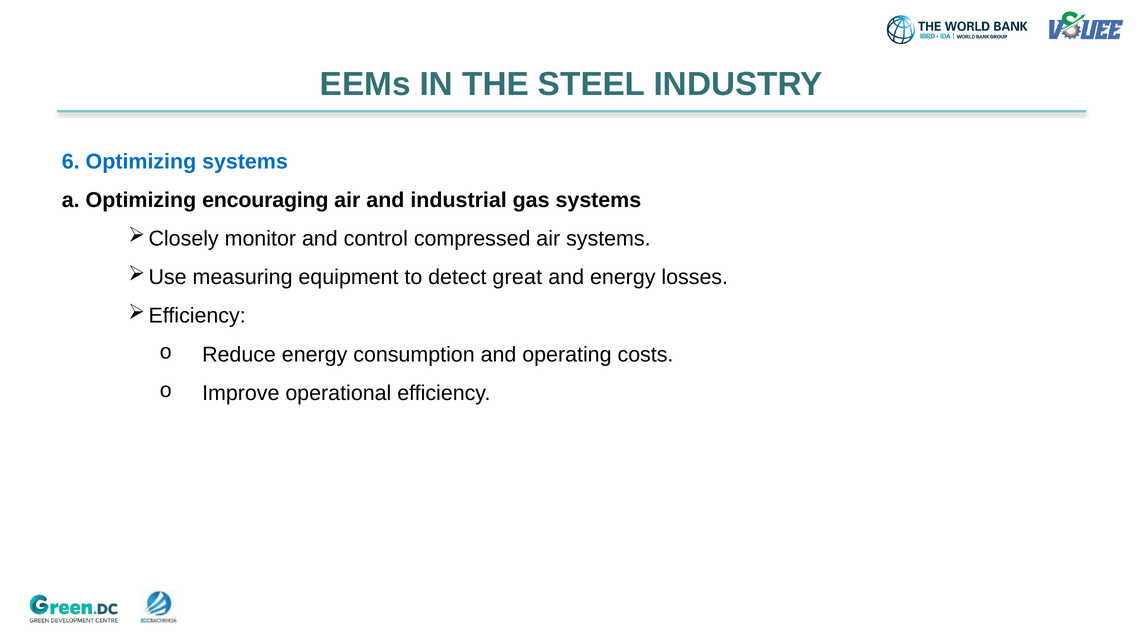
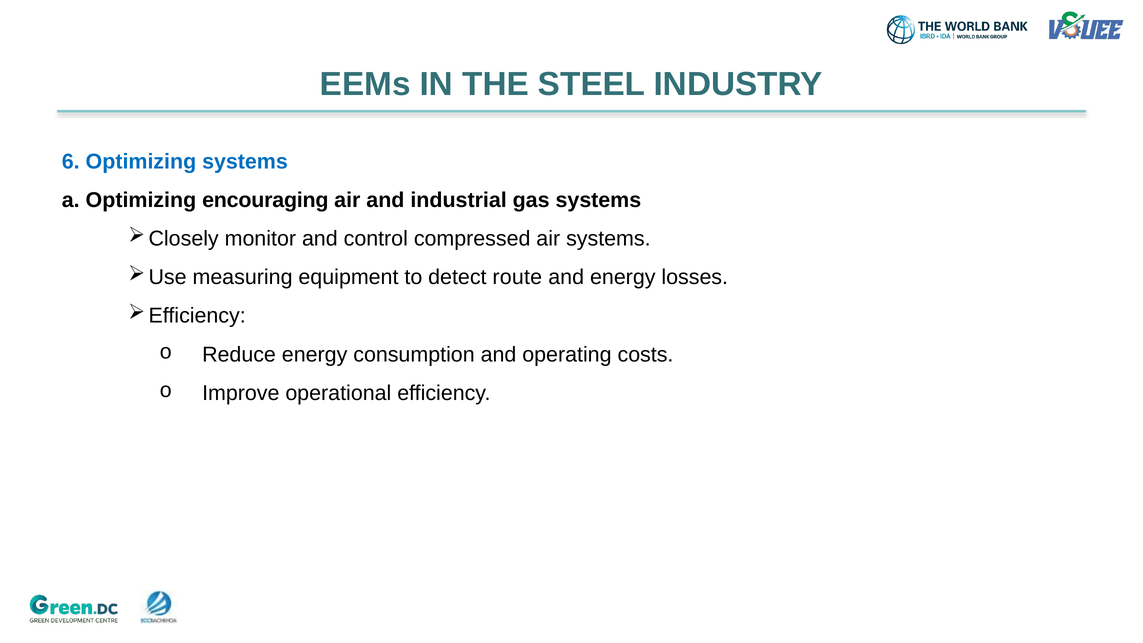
great: great -> route (517, 277)
